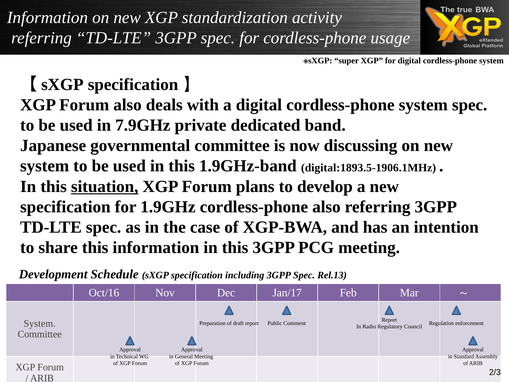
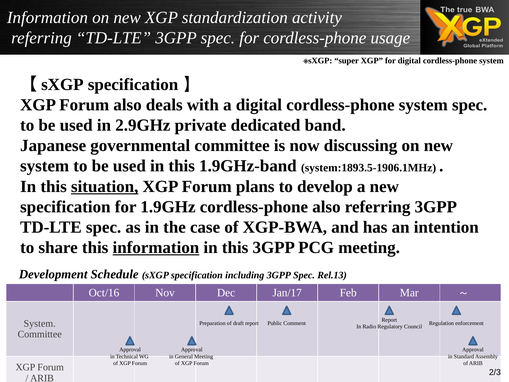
7.9GHz: 7.9GHz -> 2.9GHz (143, 125)
digital:1893.5-1906.1MHz: digital:1893.5-1906.1MHz -> system:1893.5-1906.1MHz (369, 168)
information underline: none -> present (156, 247)
